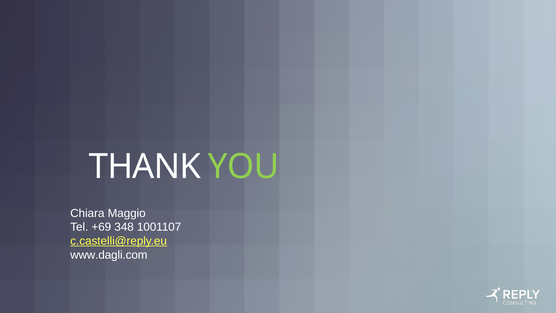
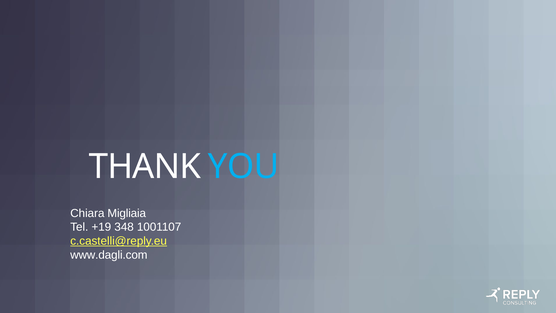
YOU colour: light green -> light blue (244, 166)
Maggio: Maggio -> Migliaia (127, 213)
+69: +69 -> +19 (101, 227)
